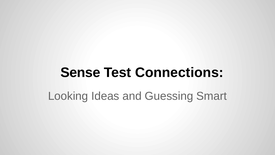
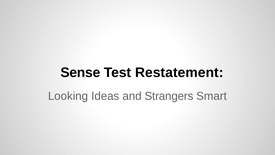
Connections: Connections -> Restatement (179, 72)
Guessing: Guessing -> Strangers (169, 96)
